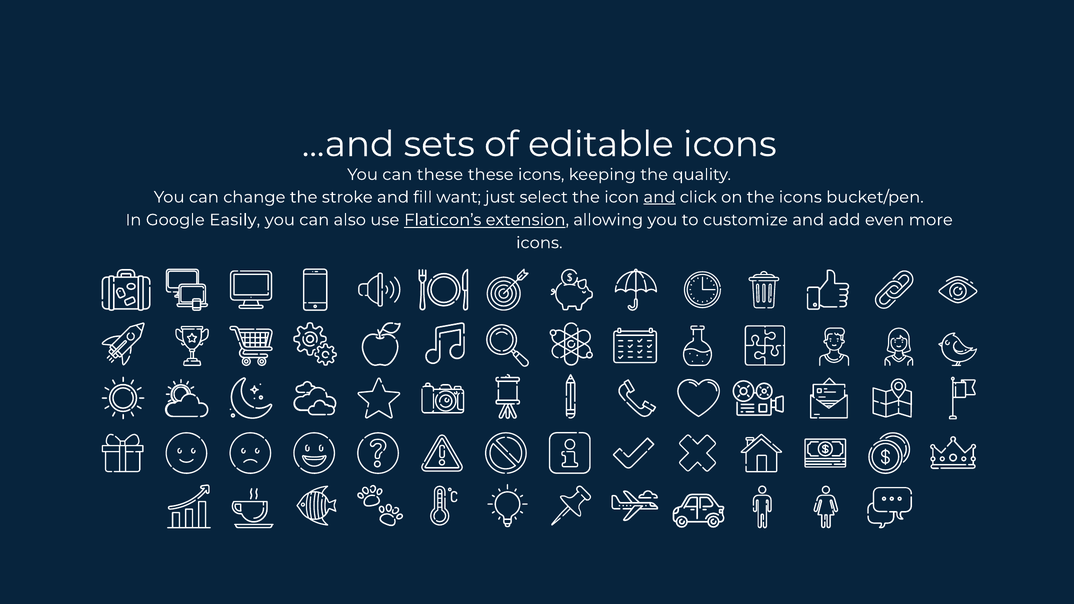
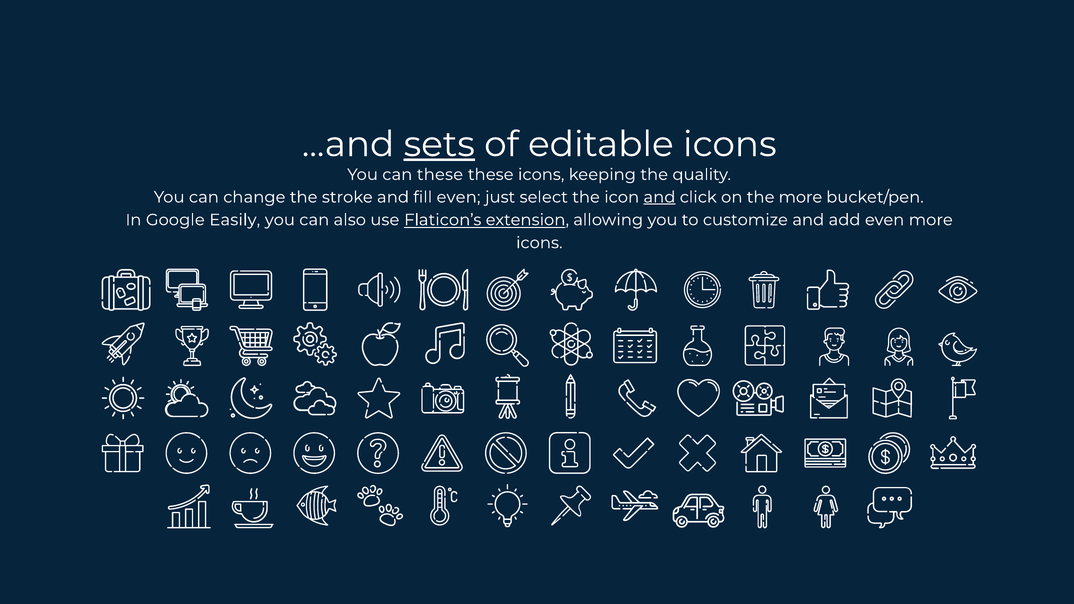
sets underline: none -> present (439, 144)
fill want: want -> even (458, 197)
the icons: icons -> more (800, 197)
